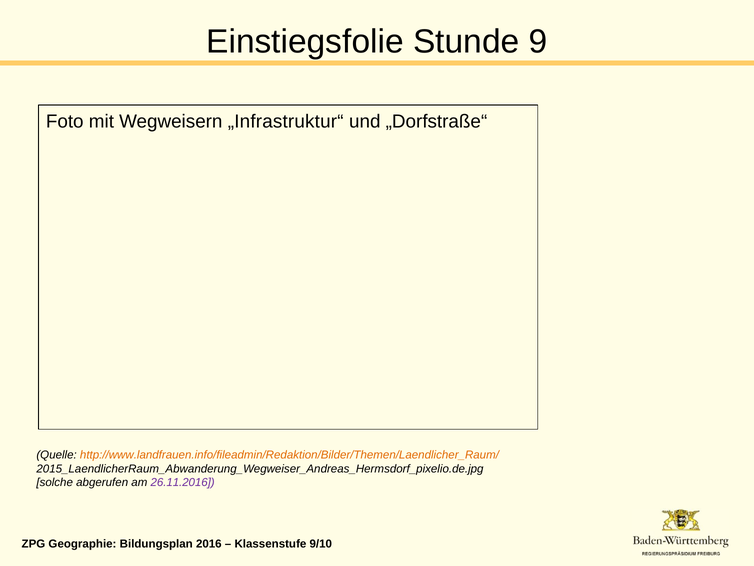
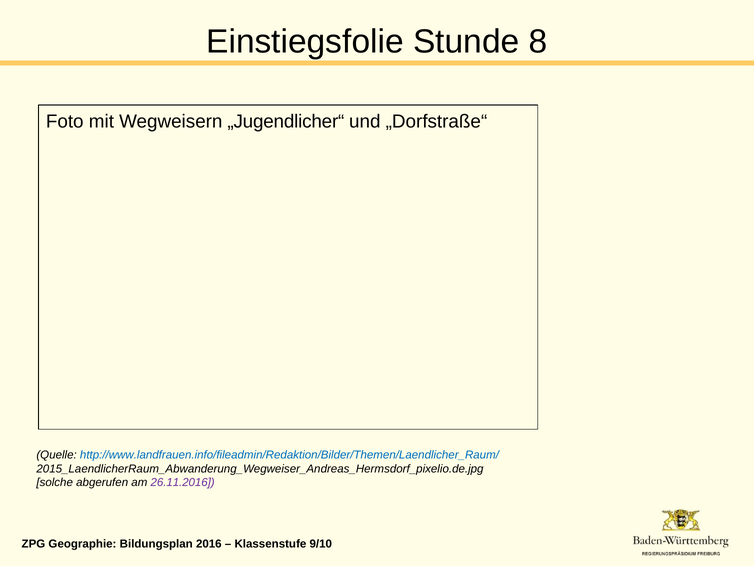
9: 9 -> 8 (538, 42)
„Infrastruktur“: „Infrastruktur“ -> „Jugendlicher“ (286, 121)
http://www.landfrauen.info/fileadmin/Redaktion/Bilder/Themen/Laendlicher_Raum/ colour: orange -> blue (289, 454)
